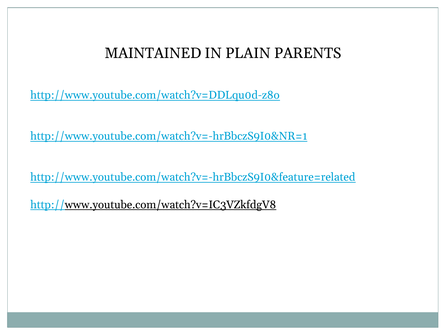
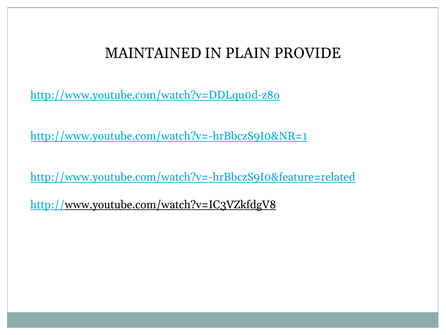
PARENTS: PARENTS -> PROVIDE (308, 53)
